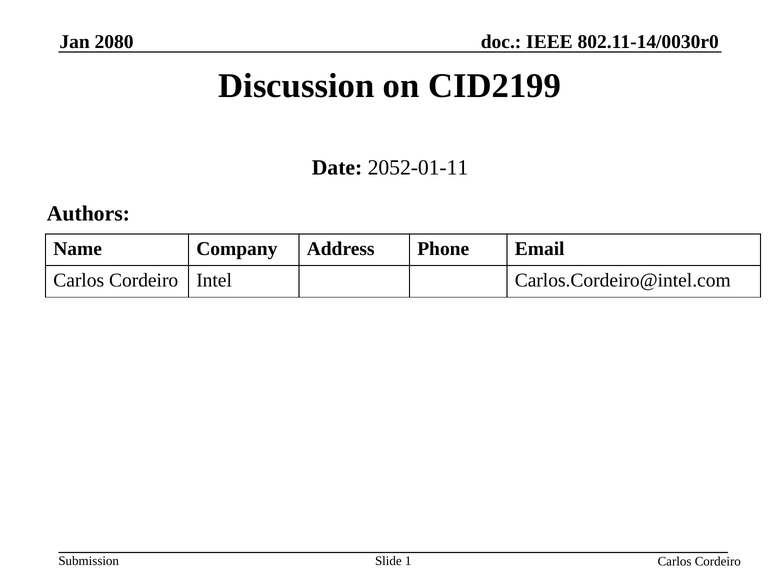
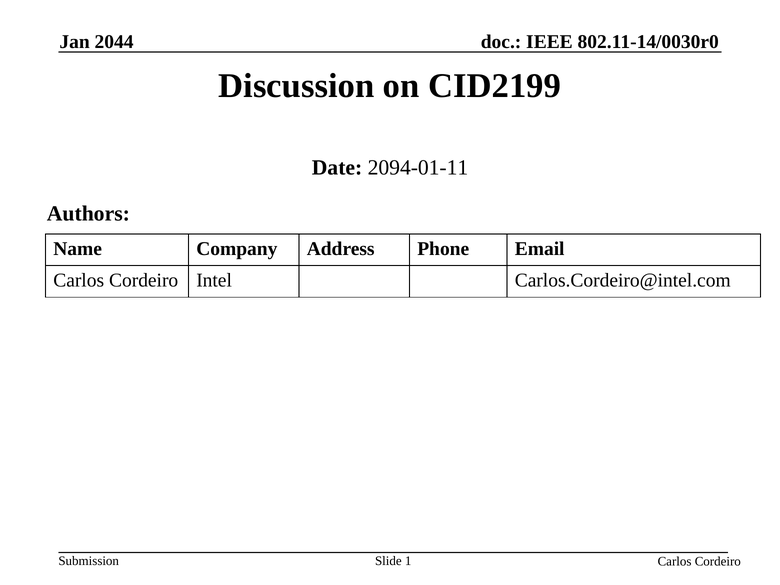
2080: 2080 -> 2044 (114, 42)
2052-01-11: 2052-01-11 -> 2094-01-11 (418, 168)
